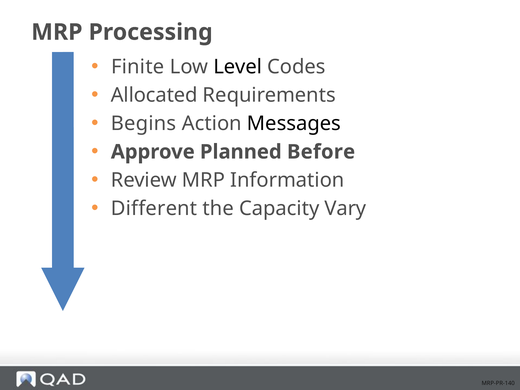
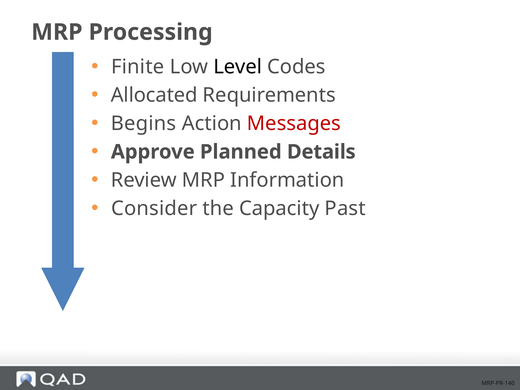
Messages colour: black -> red (294, 124)
Before: Before -> Details (321, 152)
Different: Different -> Consider (154, 209)
Vary: Vary -> Past (345, 209)
